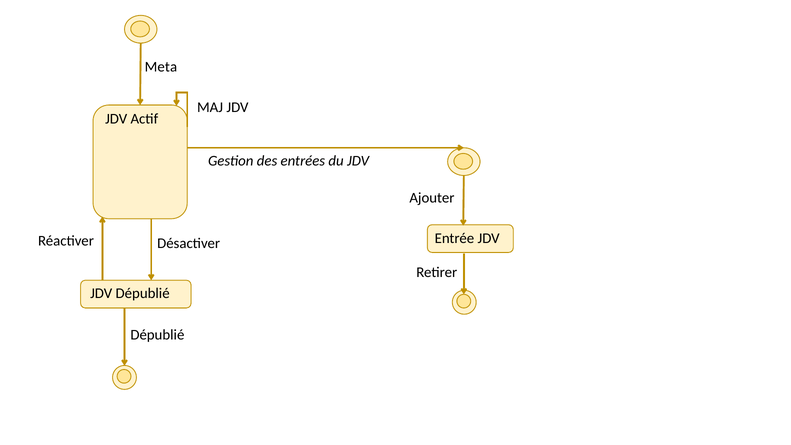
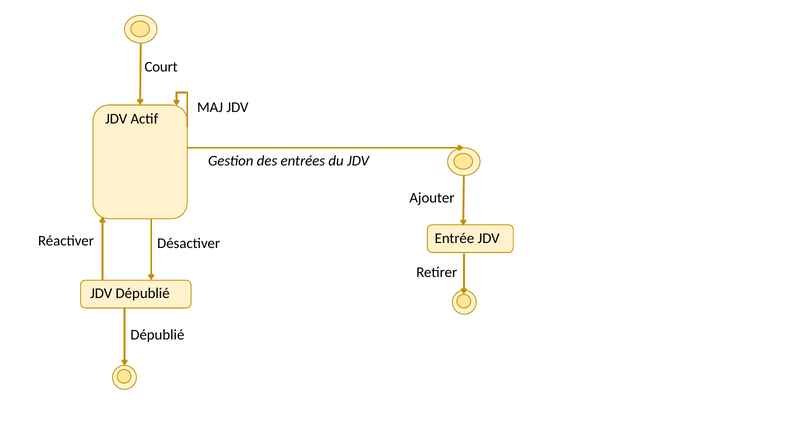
Meta: Meta -> Court (161, 67)
